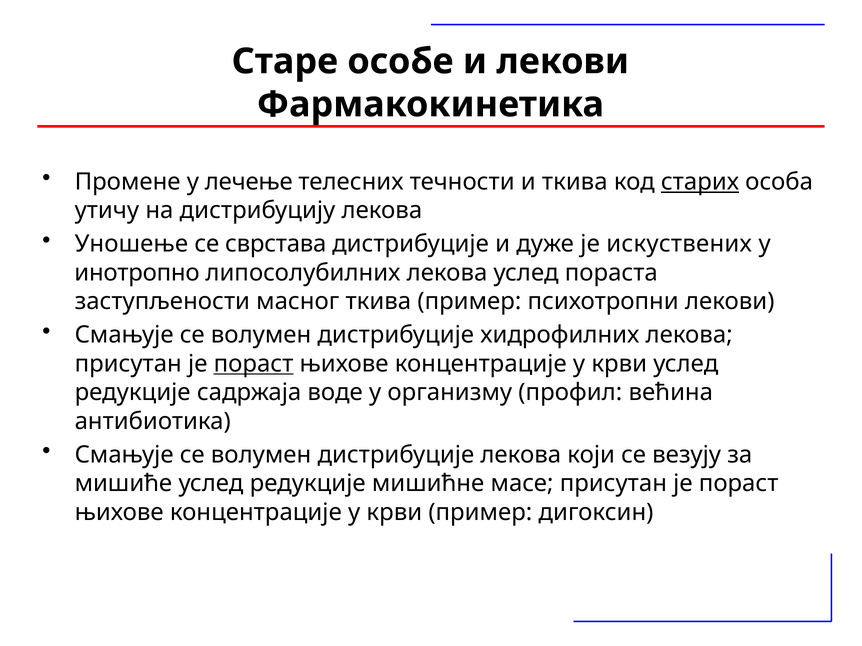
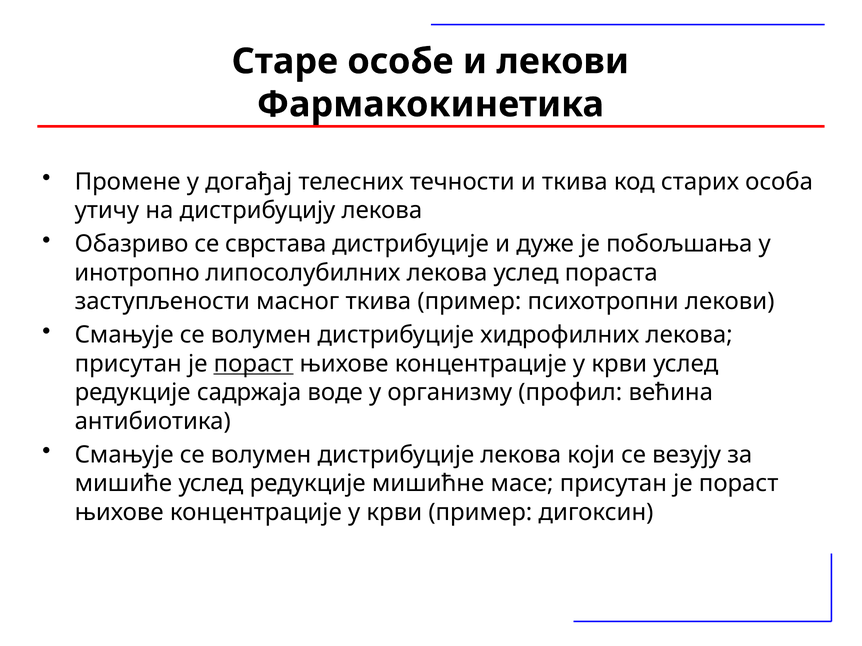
лечење: лечење -> догађај (249, 182)
старих underline: present -> none (700, 182)
Уношење: Уношење -> Обазриво (131, 244)
искуствених: искуствених -> побољшања (679, 244)
